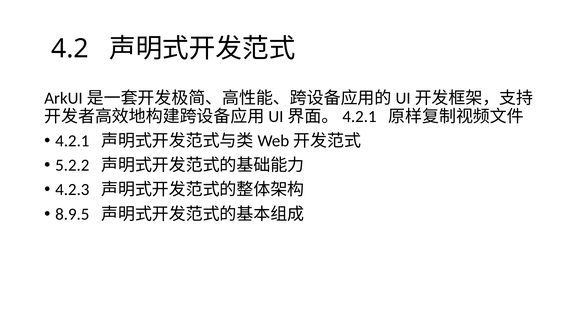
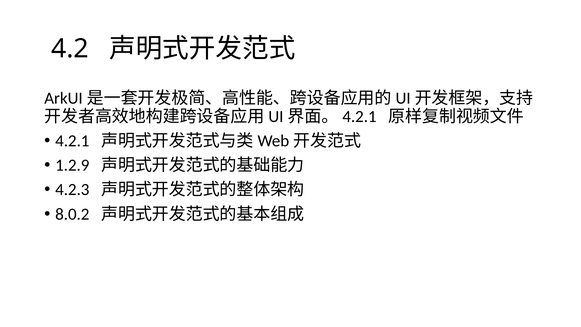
5.2.2: 5.2.2 -> 1.2.9 (72, 165)
8.9.5: 8.9.5 -> 8.0.2 (72, 214)
